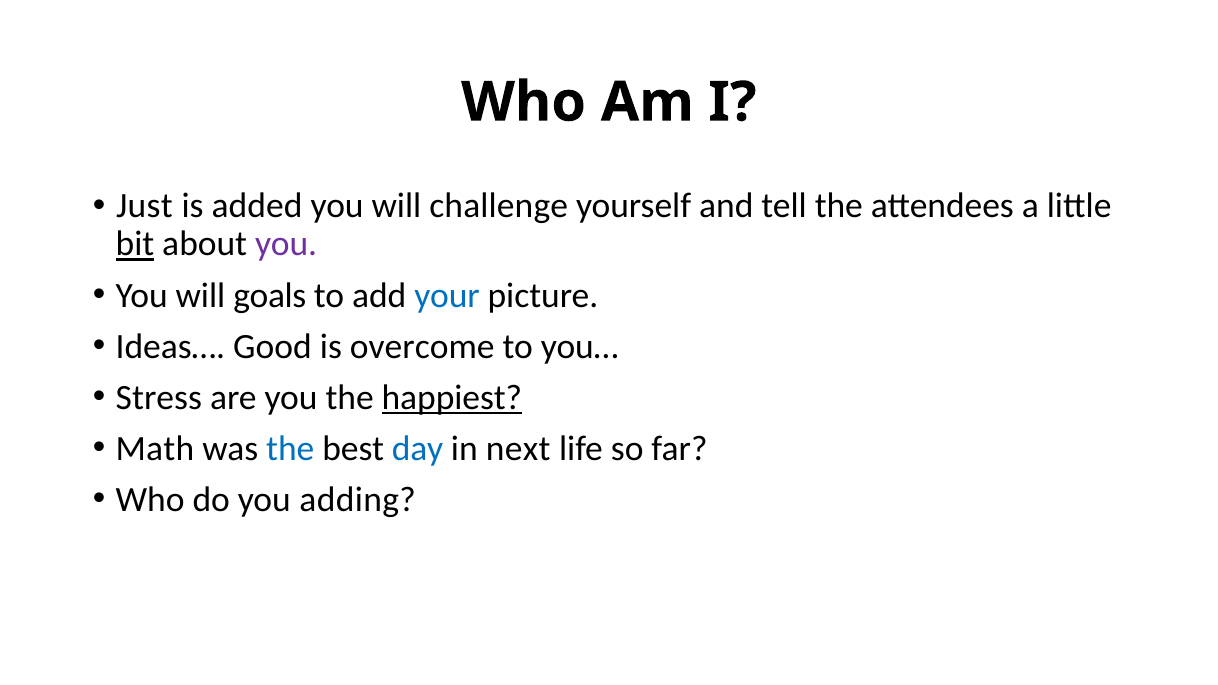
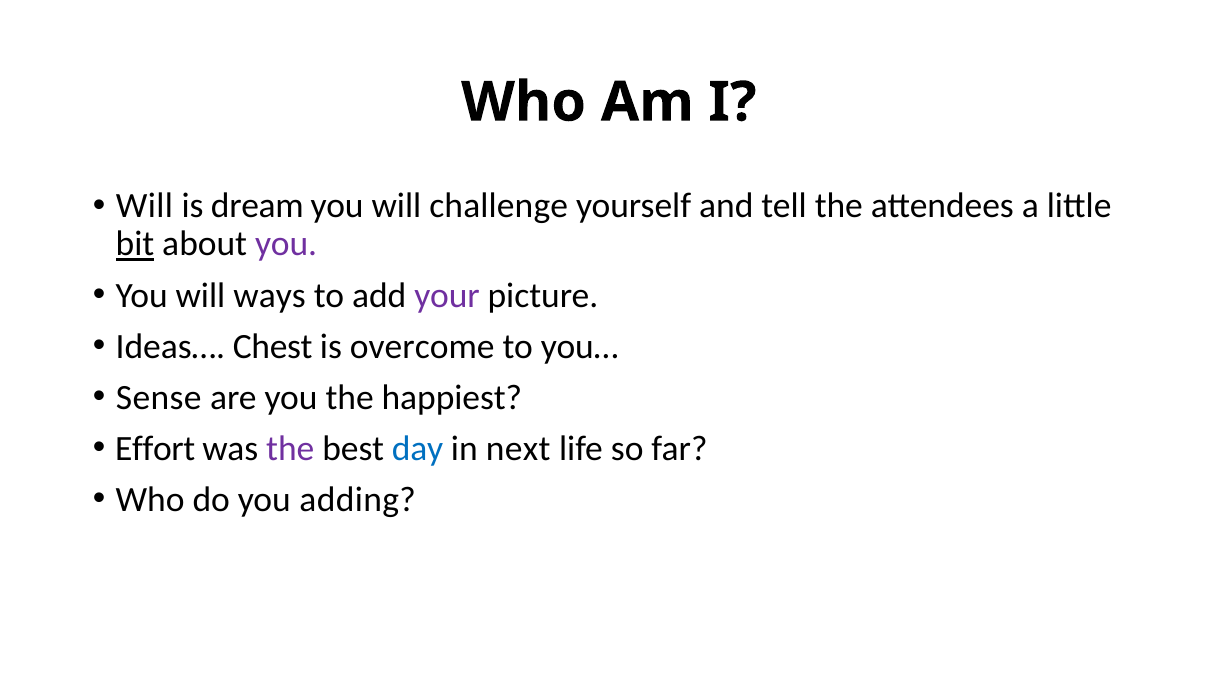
Just: Just -> Will (144, 206)
added: added -> dream (257, 206)
goals: goals -> ways (270, 295)
your colour: blue -> purple (447, 295)
Good: Good -> Chest (273, 346)
Stress: Stress -> Sense (159, 398)
happiest underline: present -> none (452, 398)
Math: Math -> Effort (155, 449)
the colour: blue -> purple (290, 449)
